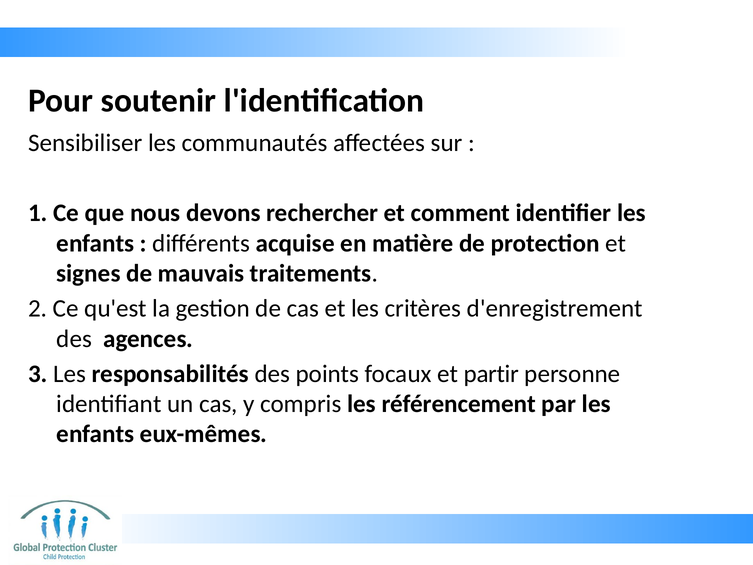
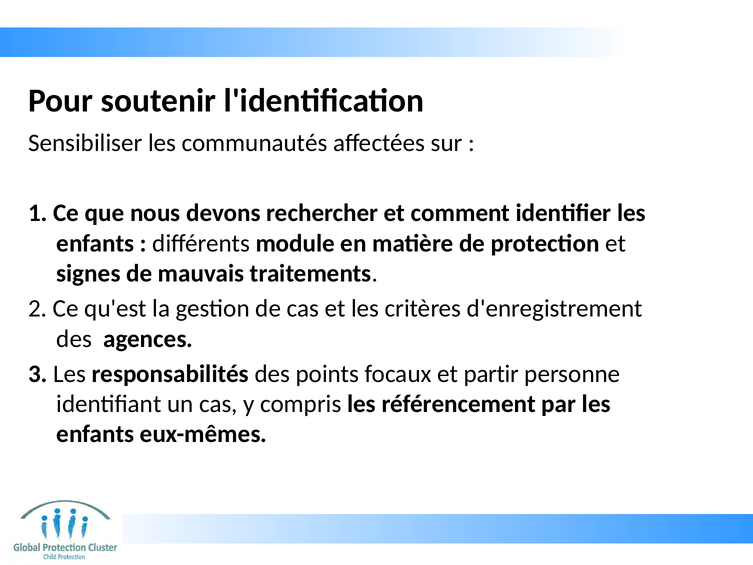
acquise: acquise -> module (295, 243)
